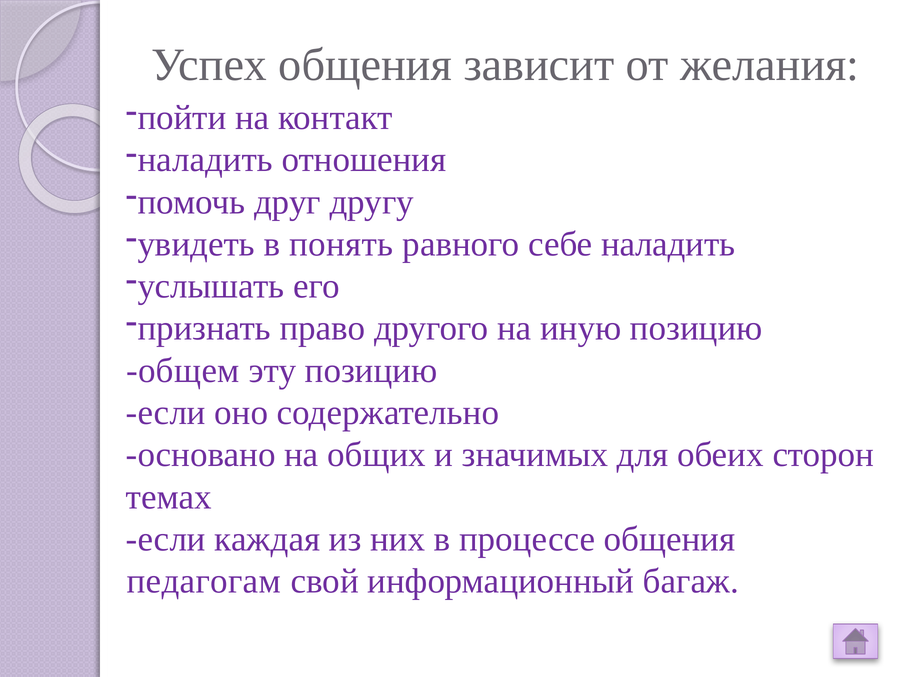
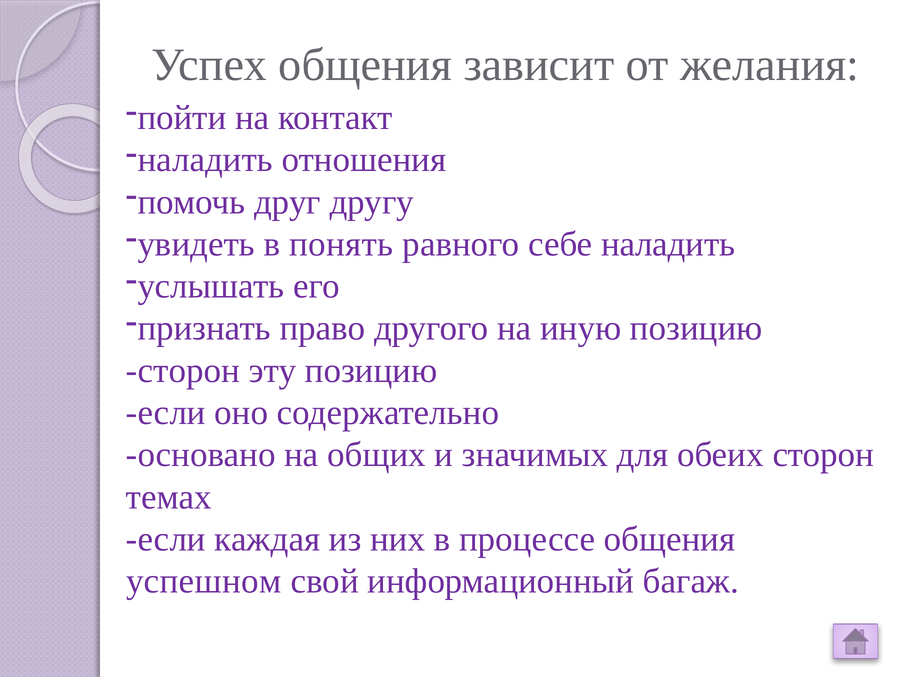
общем: общем -> сторон (183, 370)
педагогам: педагогам -> успешном (204, 581)
